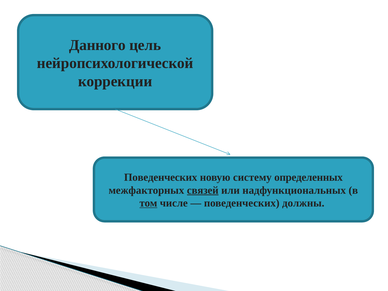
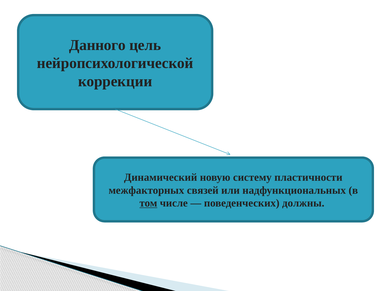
Поведенческих: Поведенческих -> Динамический (161, 177)
определенных: определенных -> пластичности (308, 177)
связей underline: present -> none (203, 190)
